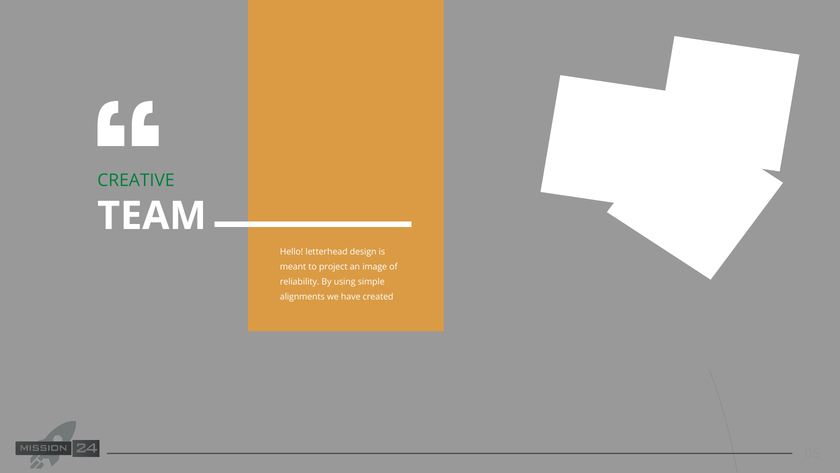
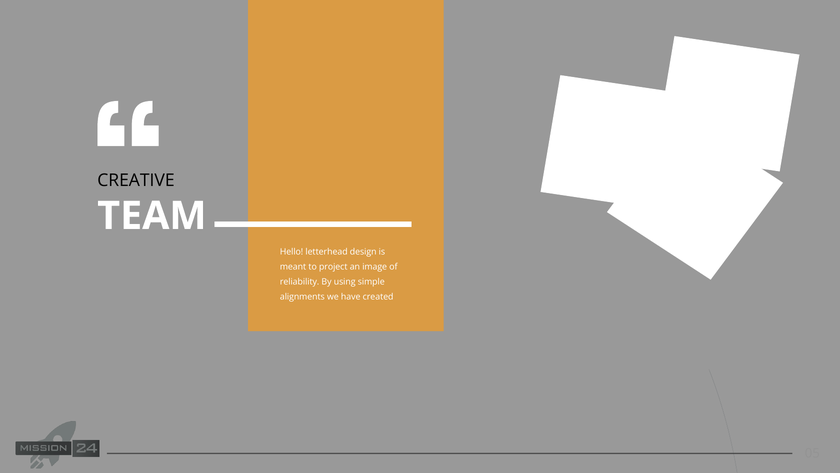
CREATIVE colour: green -> black (136, 180)
